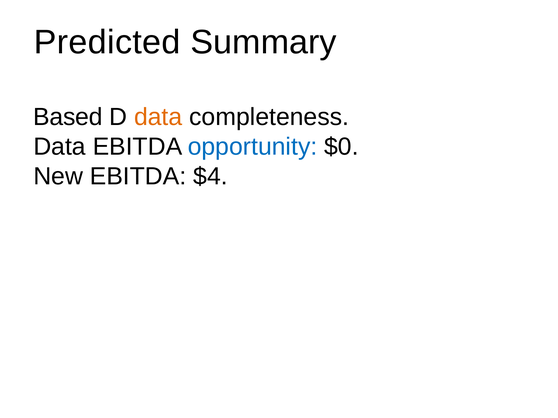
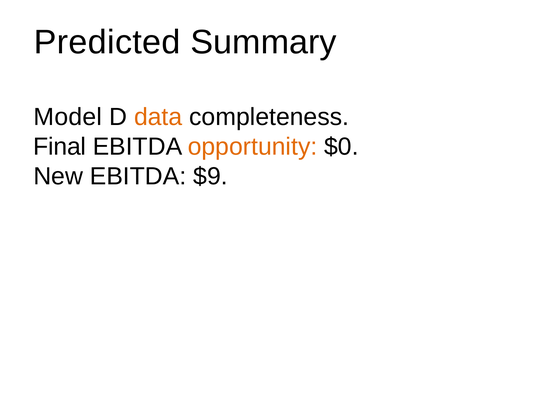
Based: Based -> Model (68, 117)
Data: Data -> Final (60, 147)
opportunity colour: blue -> orange (253, 147)
$4: $4 -> $9 (211, 177)
